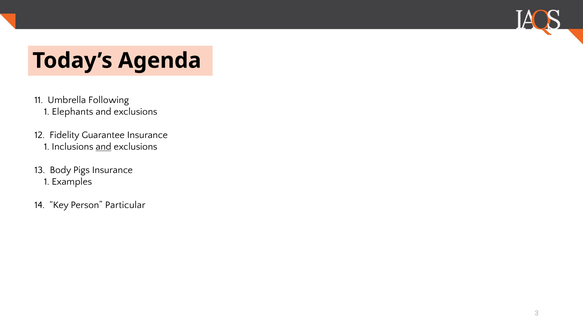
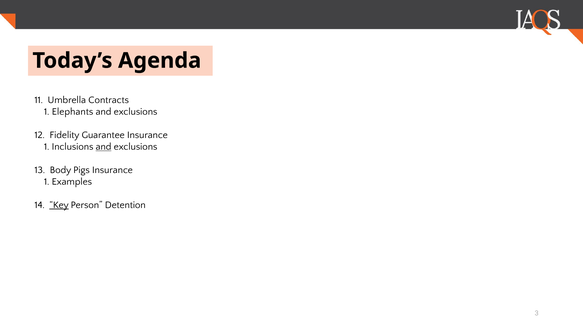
Following: Following -> Contracts (109, 100)
Key underline: none -> present (59, 205)
Particular: Particular -> Detention (125, 205)
